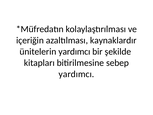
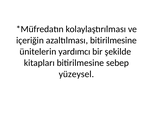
azaltılması kaynaklardır: kaynaklardır -> bitirilmesine (113, 40)
yardımcı: yardımcı -> yüzeysel (76, 74)
